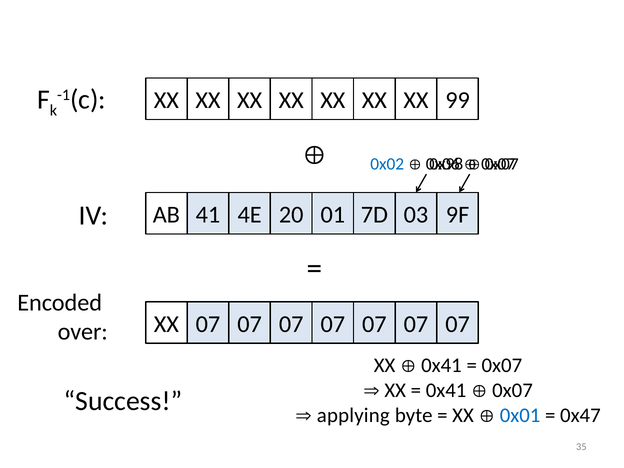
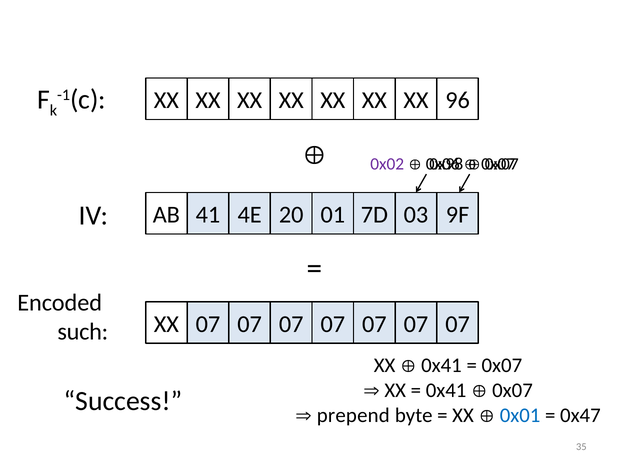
99: 99 -> 96 (458, 100)
0x02 colour: blue -> purple (387, 164)
over: over -> such (83, 332)
applying: applying -> prepend (353, 415)
